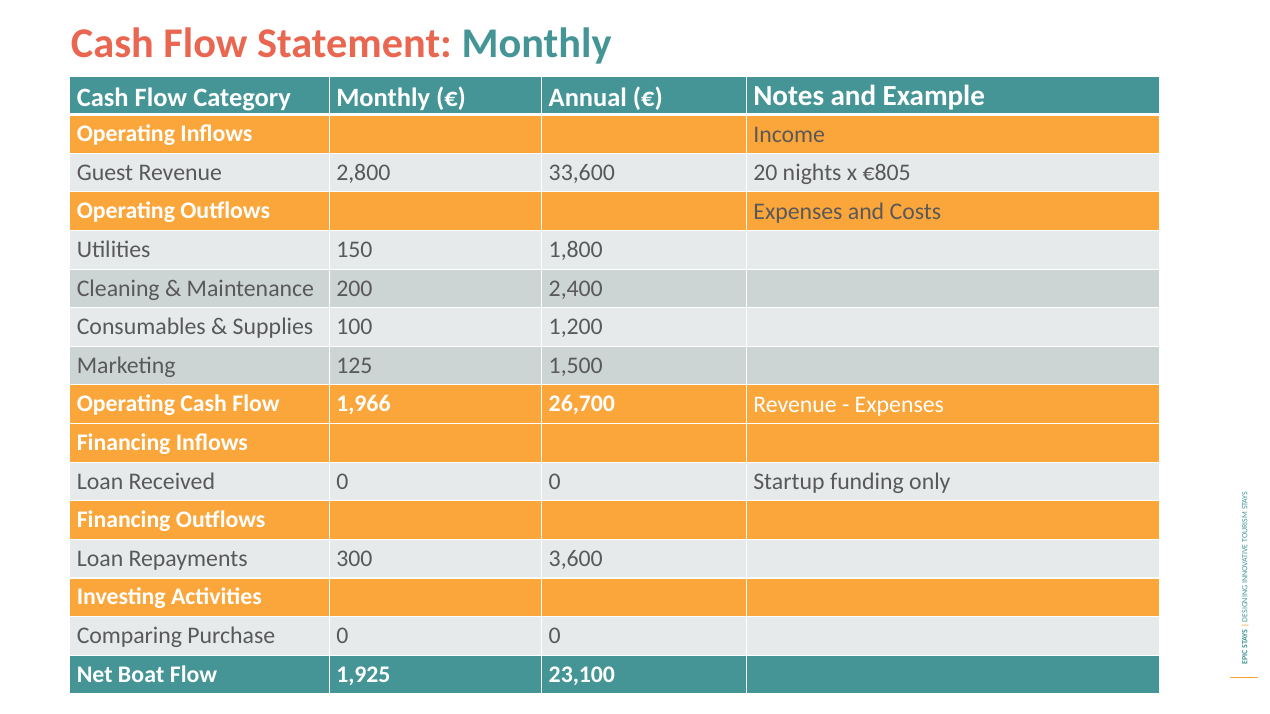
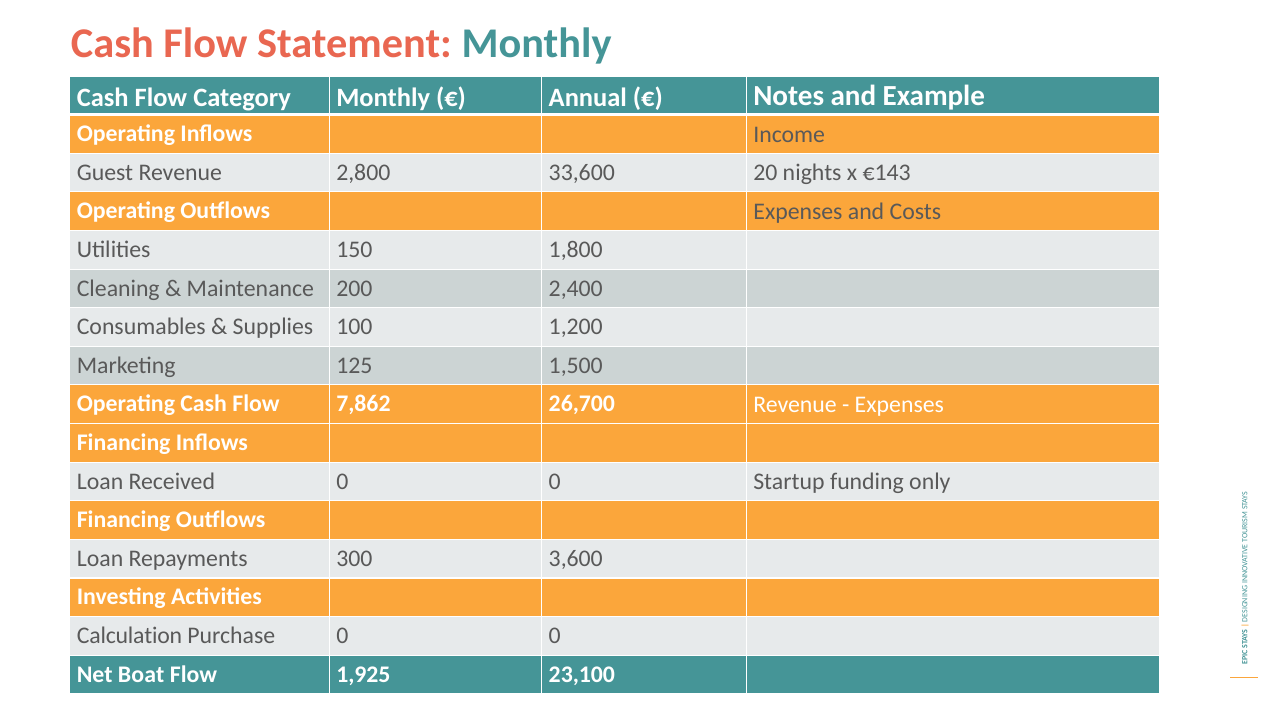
€805: €805 -> €143 (887, 173)
1,966: 1,966 -> 7,862 (363, 404)
Comparing: Comparing -> Calculation (130, 636)
